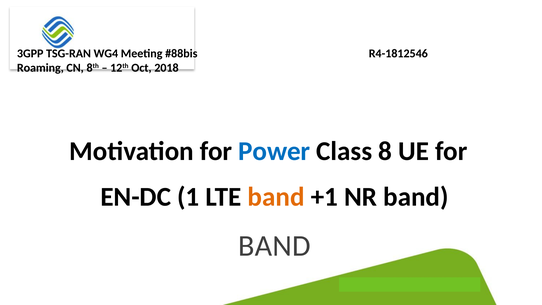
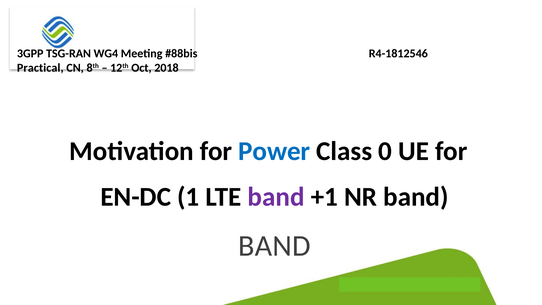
Roaming: Roaming -> Practical (40, 68)
8: 8 -> 0 (385, 151)
band colour: orange -> purple (276, 197)
